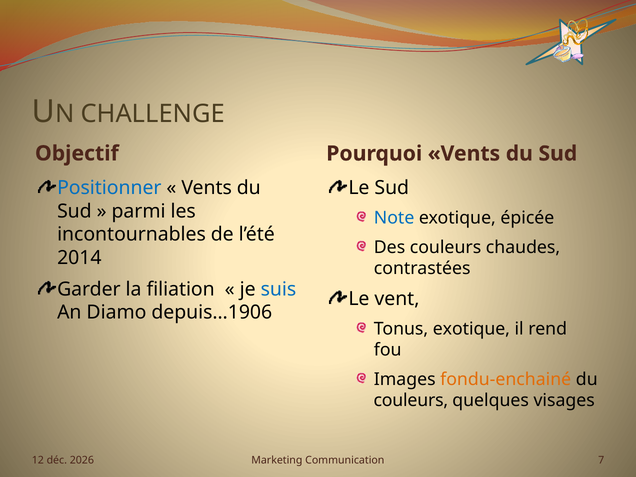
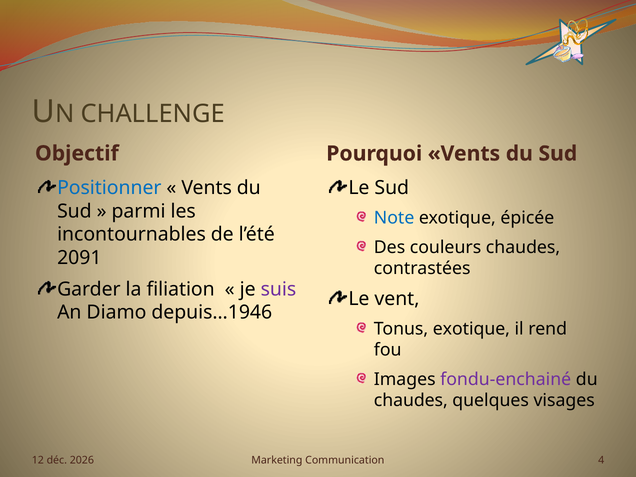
2014: 2014 -> 2091 (79, 258)
suis colour: blue -> purple (278, 289)
depuis…1906: depuis…1906 -> depuis…1946 (212, 312)
fondu-enchainé colour: orange -> purple (506, 379)
couleurs: couleurs -> chaudes (411, 400)
7: 7 -> 4 (601, 460)
